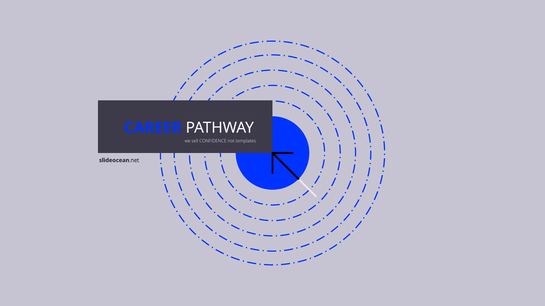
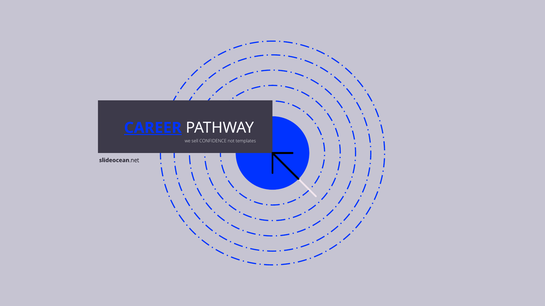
CAREER underline: none -> present (153, 128)
